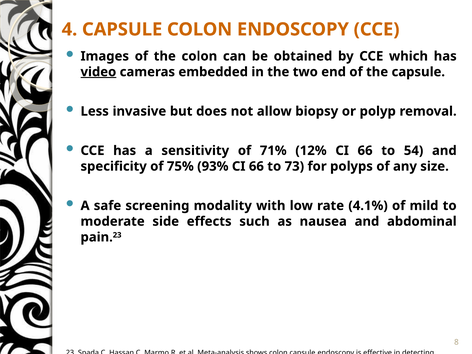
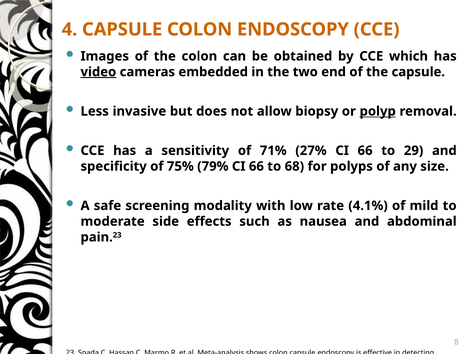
polyp underline: none -> present (378, 111)
12%: 12% -> 27% (311, 151)
54: 54 -> 29 (414, 151)
93%: 93% -> 79% (213, 166)
73: 73 -> 68 (294, 166)
